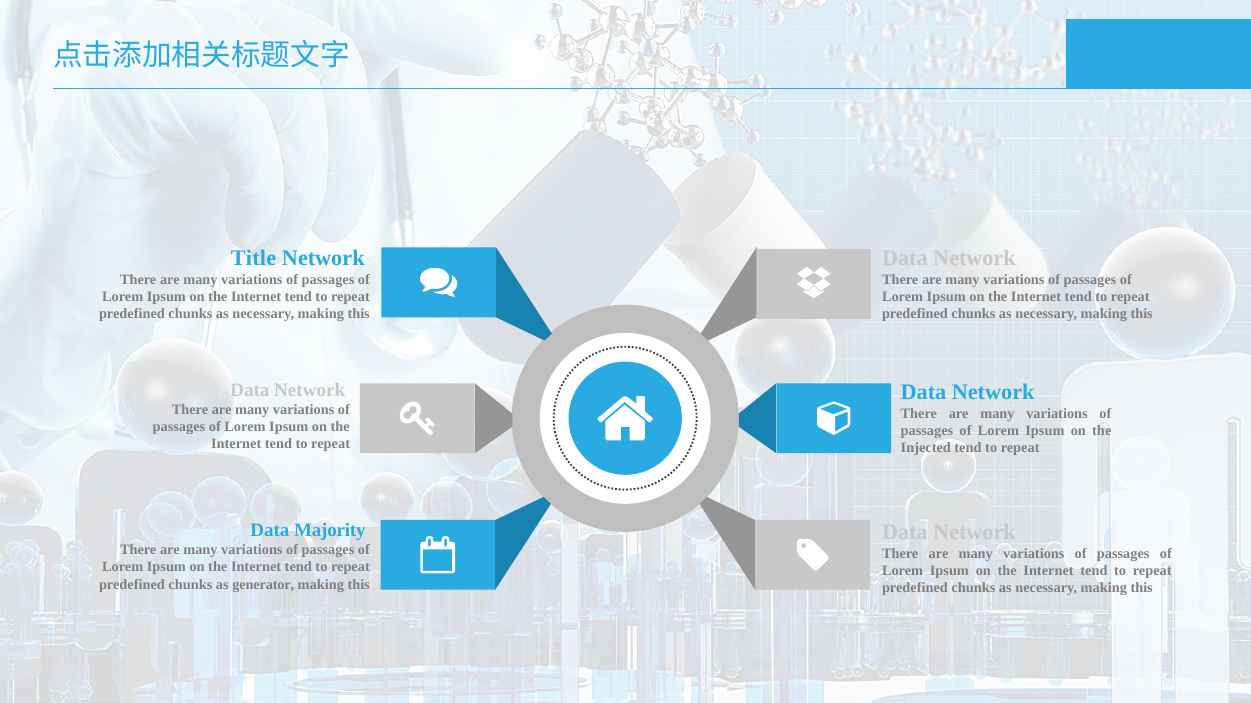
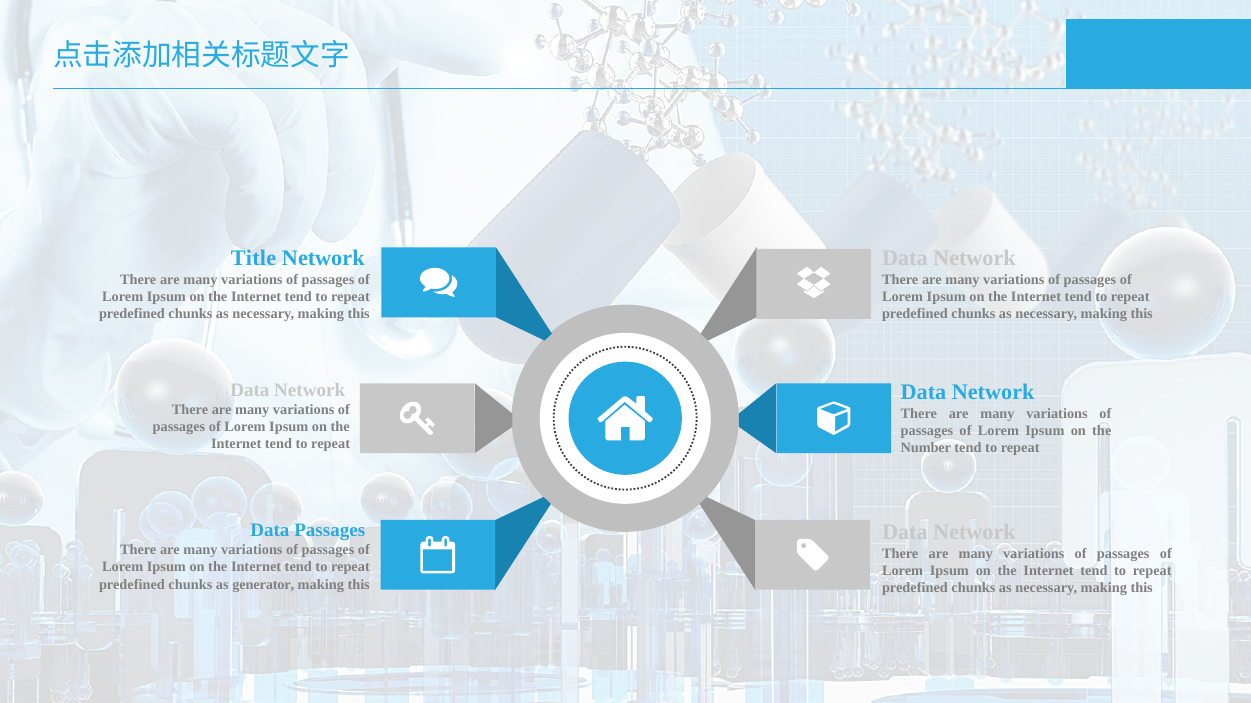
Injected: Injected -> Number (926, 448)
Data Majority: Majority -> Passages (330, 531)
